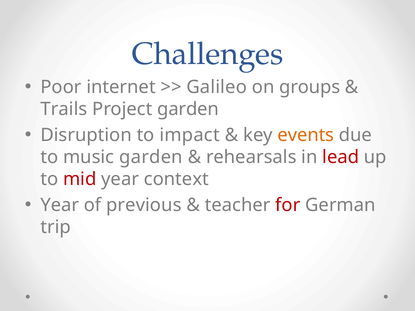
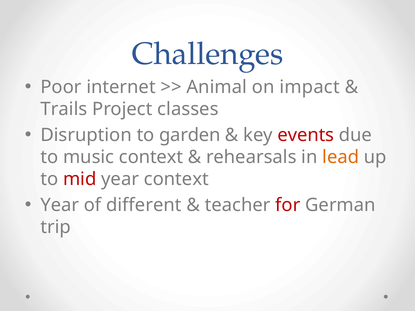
Galileo: Galileo -> Animal (217, 87)
groups: groups -> impact (310, 87)
Project garden: garden -> classes (188, 109)
impact: impact -> garden (190, 135)
events colour: orange -> red (306, 135)
music garden: garden -> context (151, 157)
lead colour: red -> orange (341, 157)
previous: previous -> different (144, 205)
